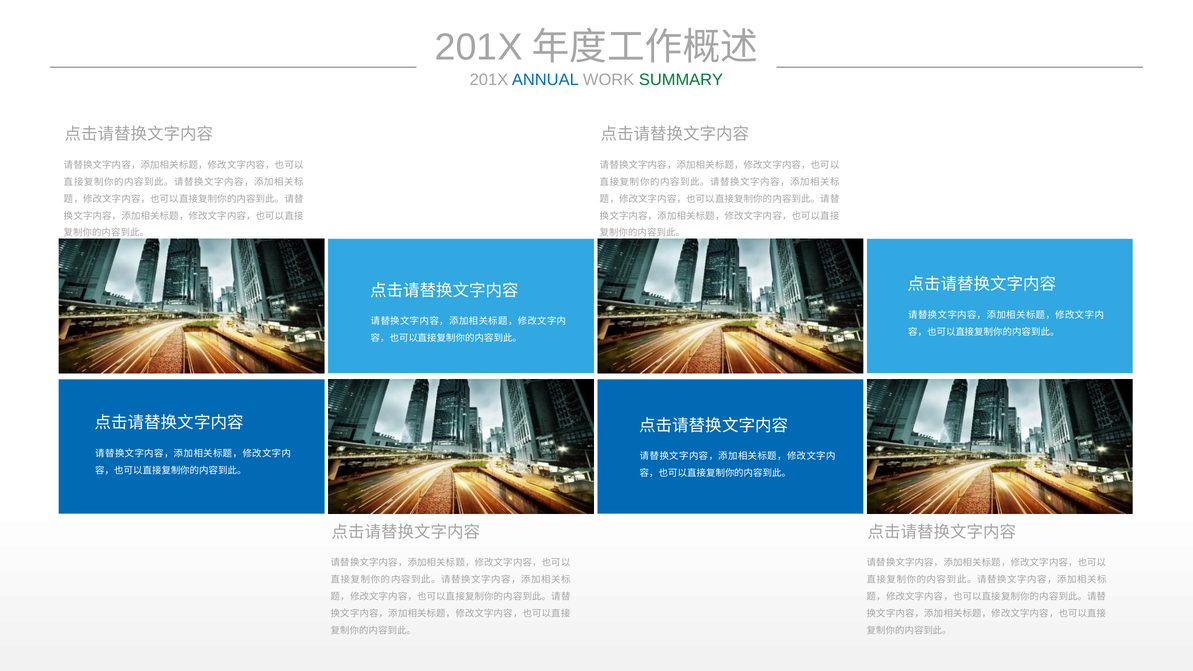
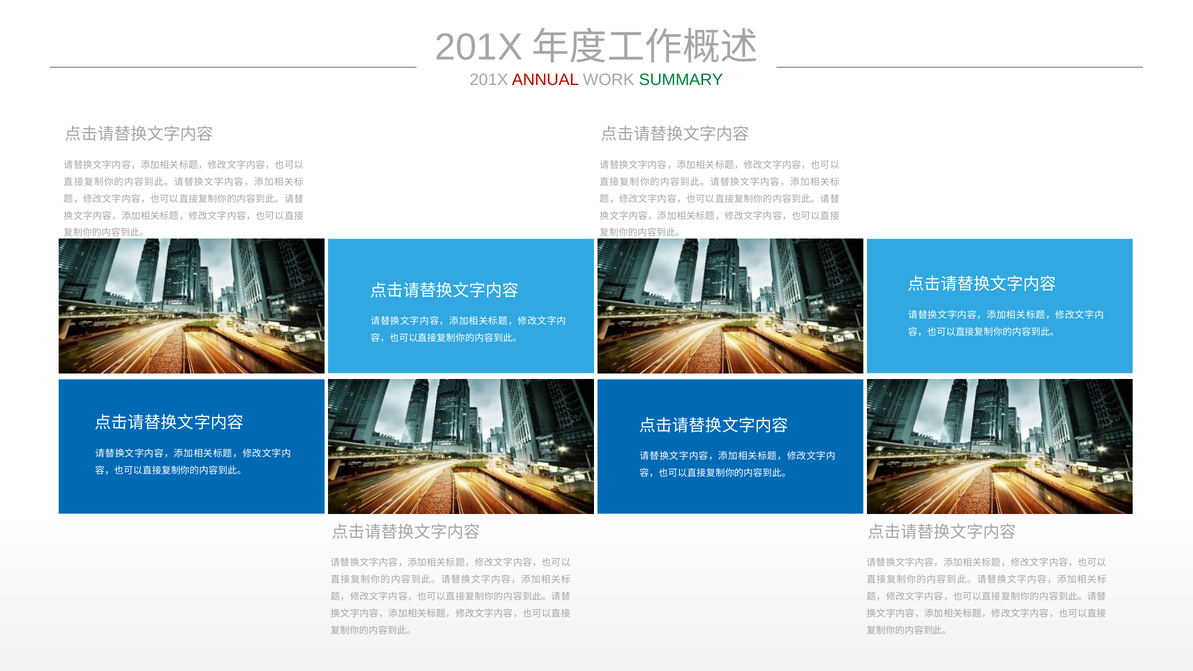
ANNUAL colour: blue -> red (545, 80)
